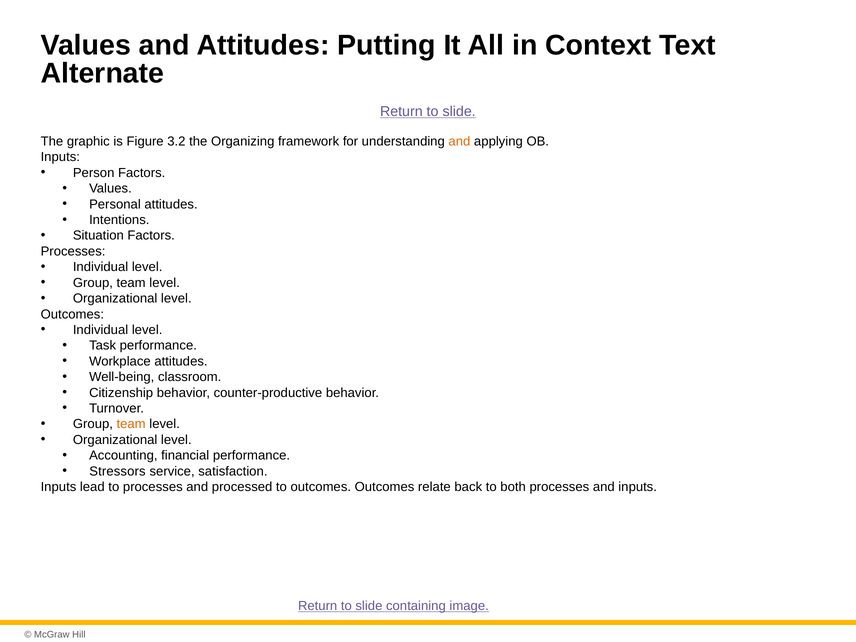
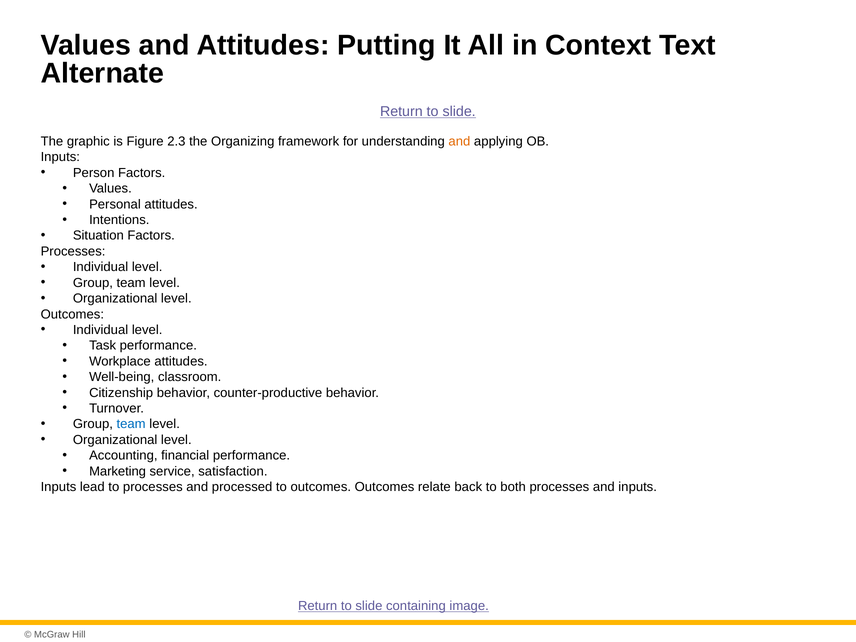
3.2: 3.2 -> 2.3 (176, 141)
team colour: orange -> blue (131, 424)
Stressors: Stressors -> Marketing (118, 471)
